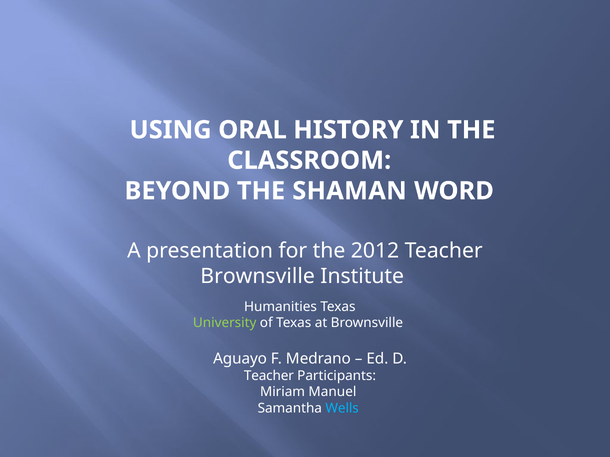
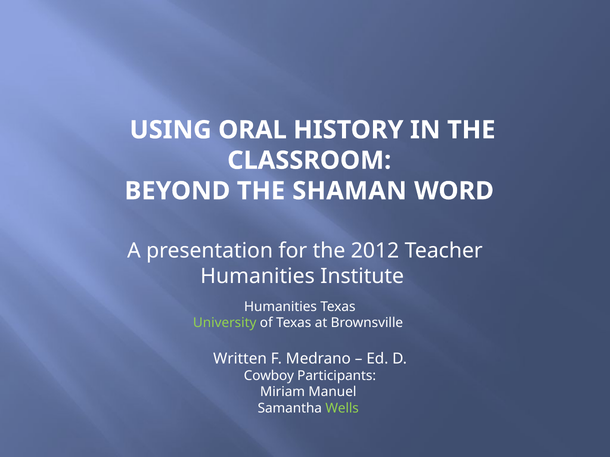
Brownsville: Brownsville -> Humanities (258, 276)
Aguayo: Aguayo -> Written (240, 359)
Teacher: Teacher -> Cowboy (269, 376)
Wells colour: light blue -> light green (342, 409)
